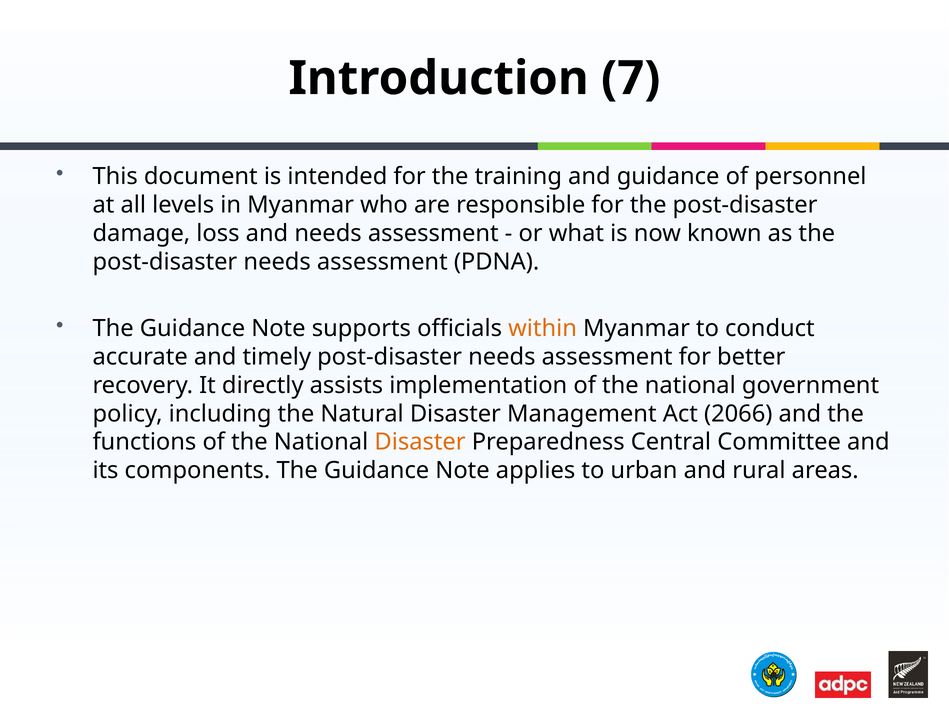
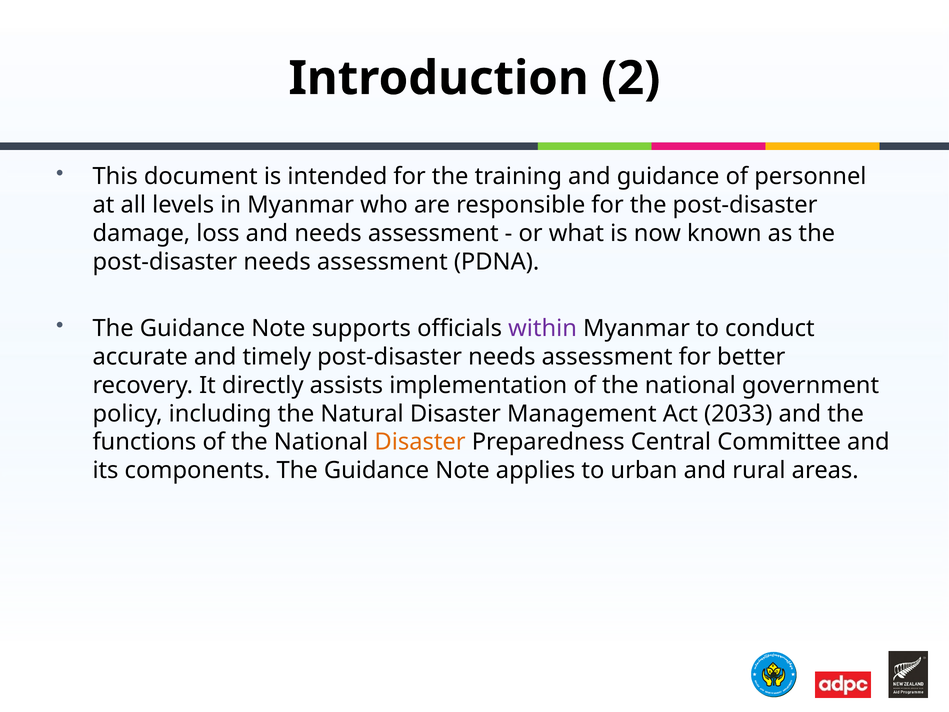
7: 7 -> 2 (631, 78)
within colour: orange -> purple (543, 328)
2066: 2066 -> 2033 (738, 414)
